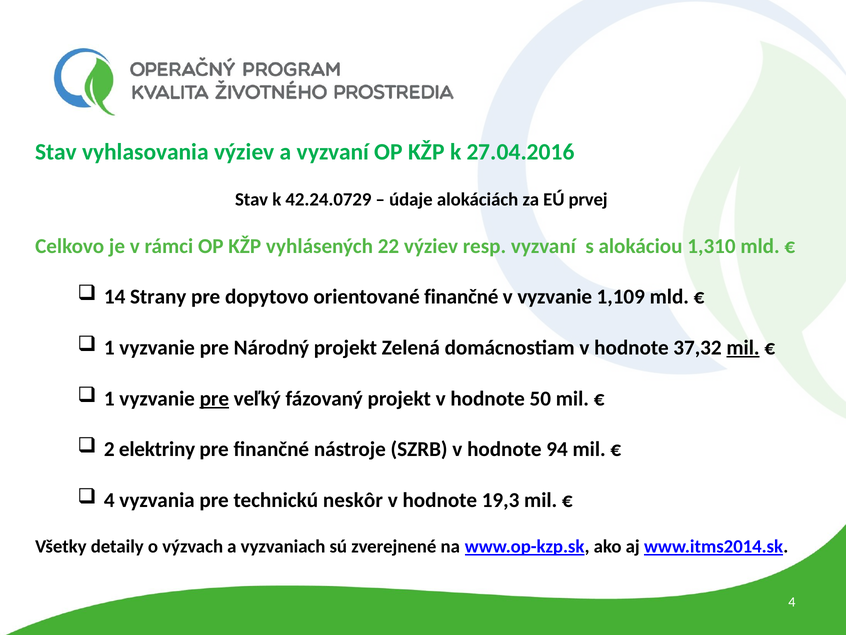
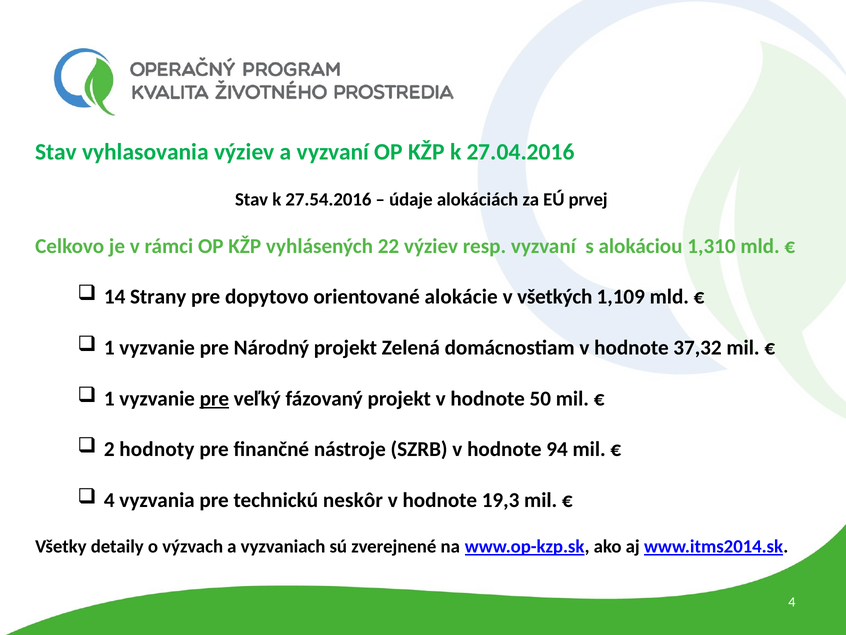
42.24.0729: 42.24.0729 -> 27.54.2016 (328, 199)
orientované finančné: finančné -> alokácie (461, 297)
v vyzvanie: vyzvanie -> všetkých (555, 297)
mil underline: present -> none (743, 348)
elektriny: elektriny -> hodnoty (157, 449)
